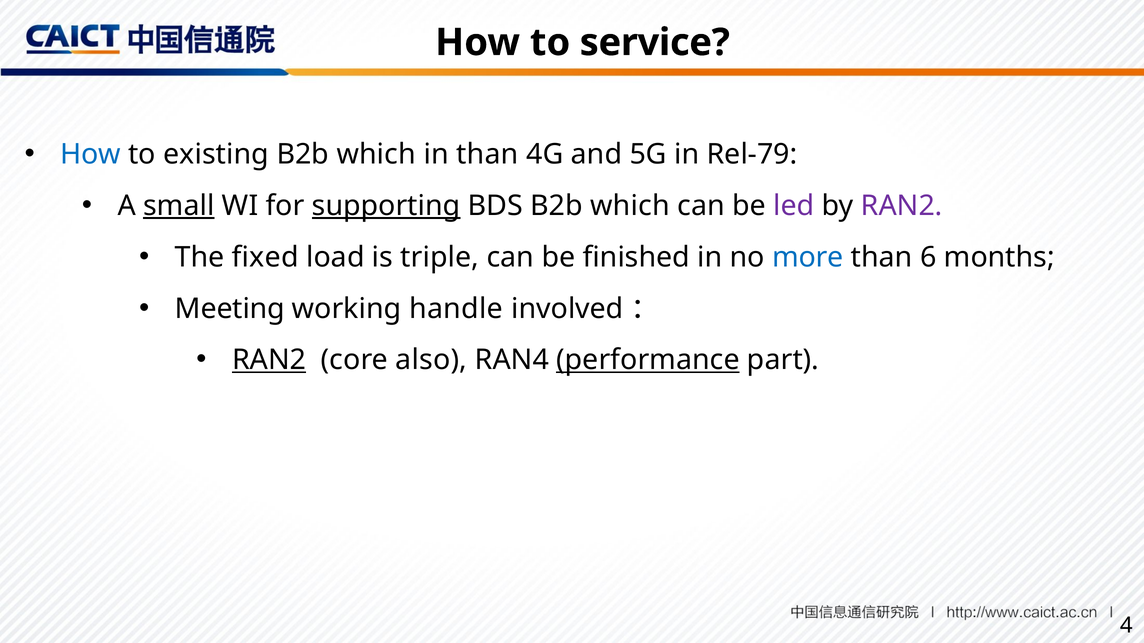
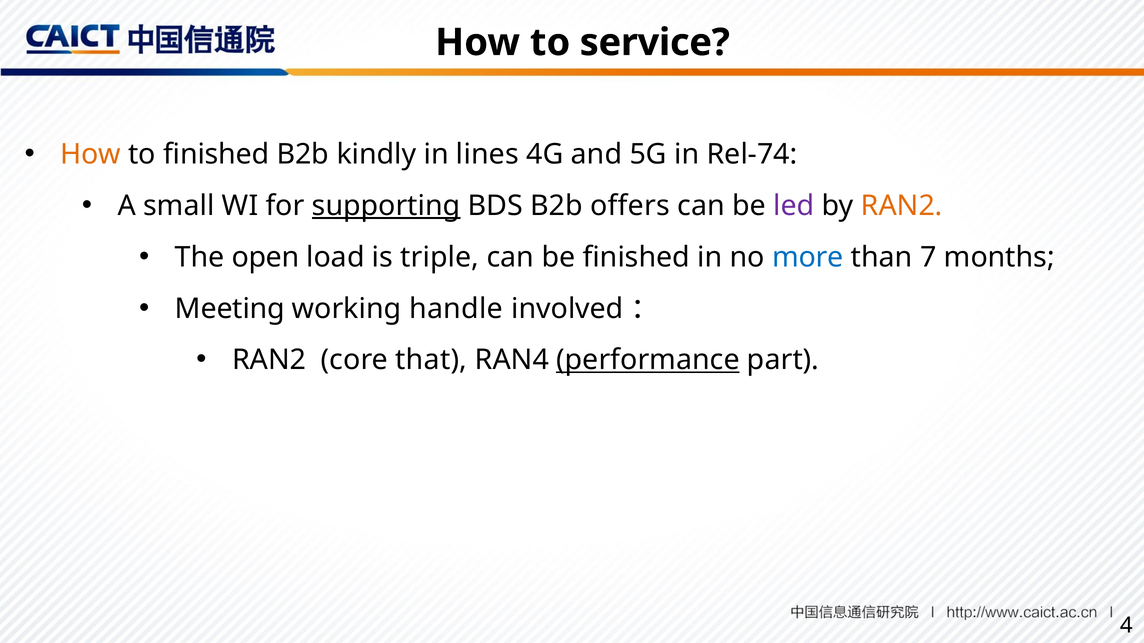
How colour: blue -> orange (91, 154)
to existing: existing -> finished (216, 154)
which: which -> kindly (376, 154)
in than: than -> lines (487, 154)
Rel-79: Rel-79 -> Rel-74 (752, 154)
small underline: present -> none (179, 206)
BDS B2b which: which -> offers (630, 206)
RAN2 colour: purple -> orange (902, 206)
fixed: fixed -> open (265, 257)
6: 6 -> 7 (928, 257)
RAN2 underline: present -> none (269, 360)
also: also -> that (431, 360)
